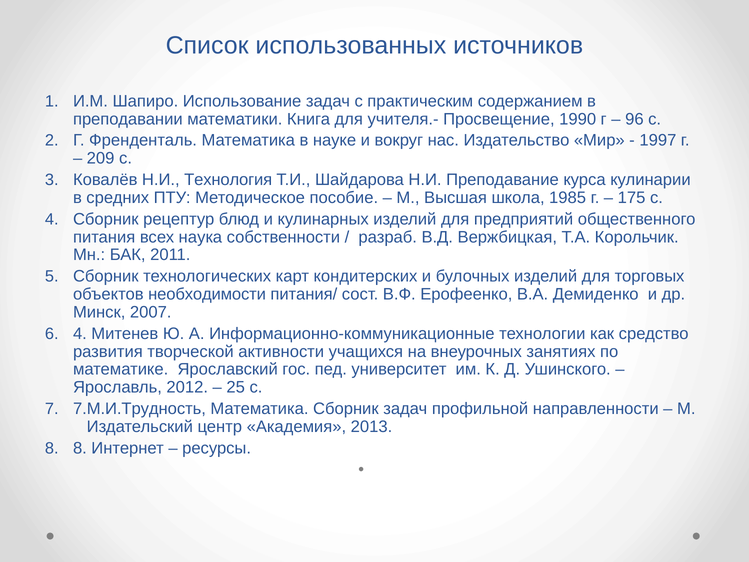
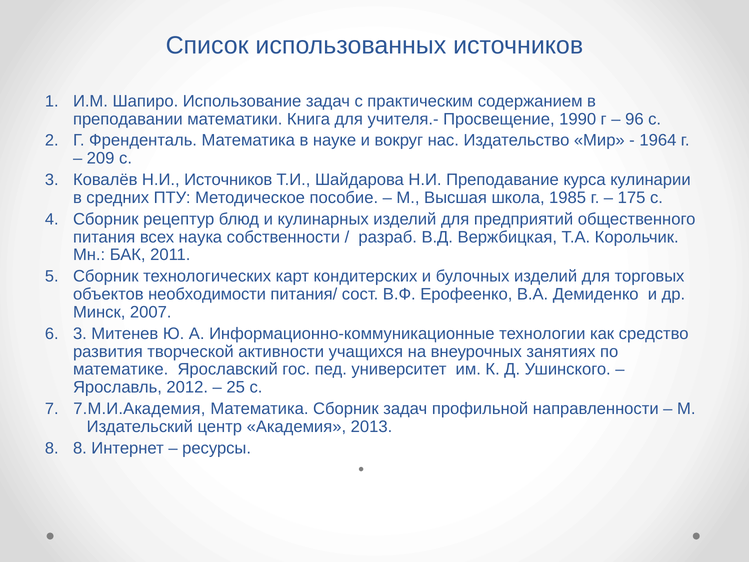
1997: 1997 -> 1964 (658, 140)
Н.И Технология: Технология -> Источников (228, 180)
6 4: 4 -> 3 (80, 333)
7.М.И.Трудность: 7.М.И.Трудность -> 7.М.И.Академия (139, 409)
